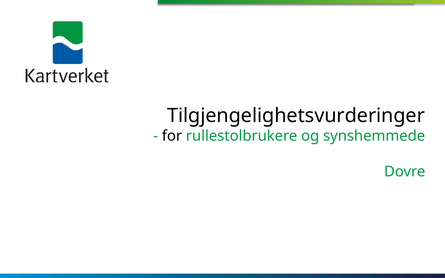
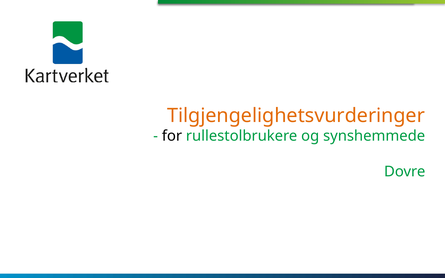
Tilgjengelighetsvurderinger colour: black -> orange (296, 116)
